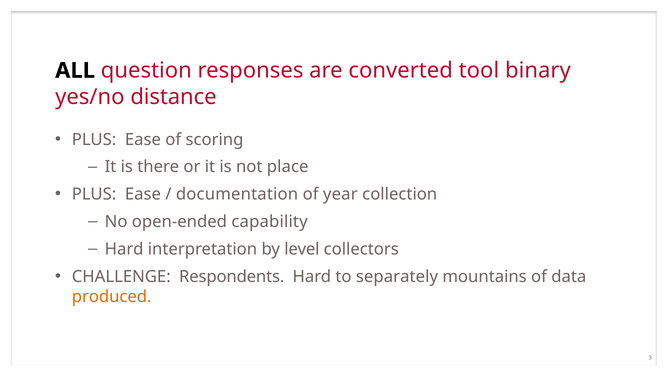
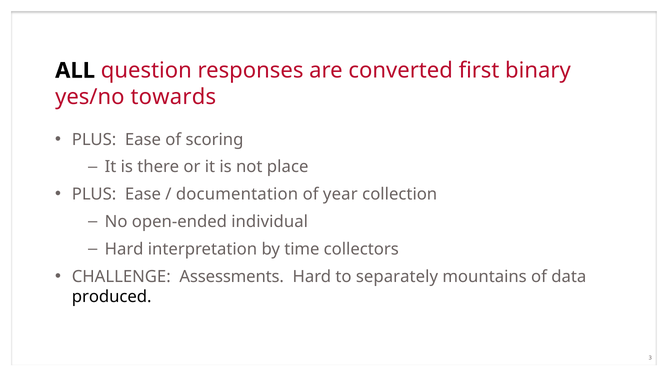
tool: tool -> first (479, 70)
distance: distance -> towards (173, 97)
capability: capability -> individual (270, 222)
level: level -> time (302, 249)
Respondents: Respondents -> Assessments (232, 276)
produced colour: orange -> black (112, 296)
